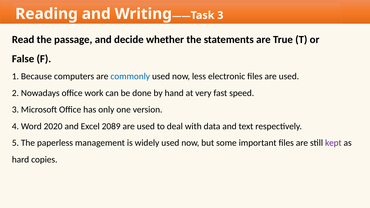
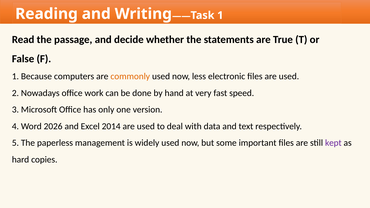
3: 3 -> 1 (220, 15)
commonly colour: blue -> orange (130, 76)
2020: 2020 -> 2026 (53, 126)
2089: 2089 -> 2014 (111, 126)
